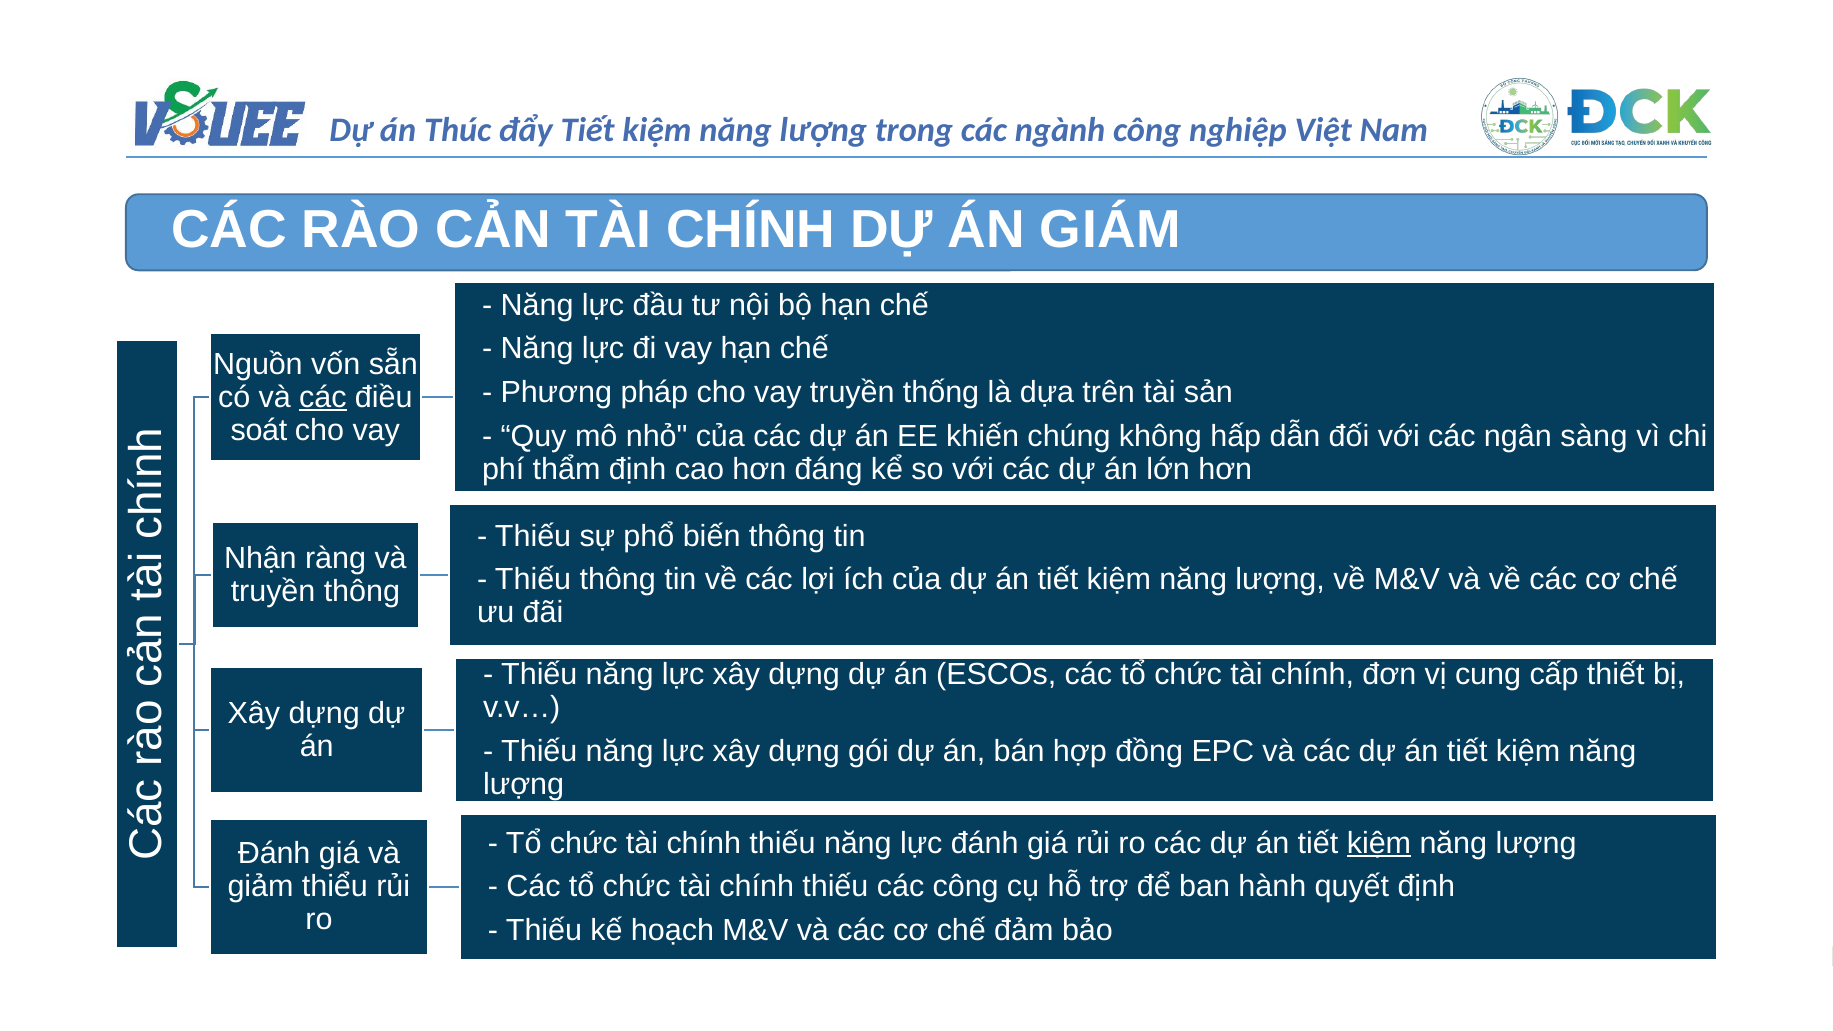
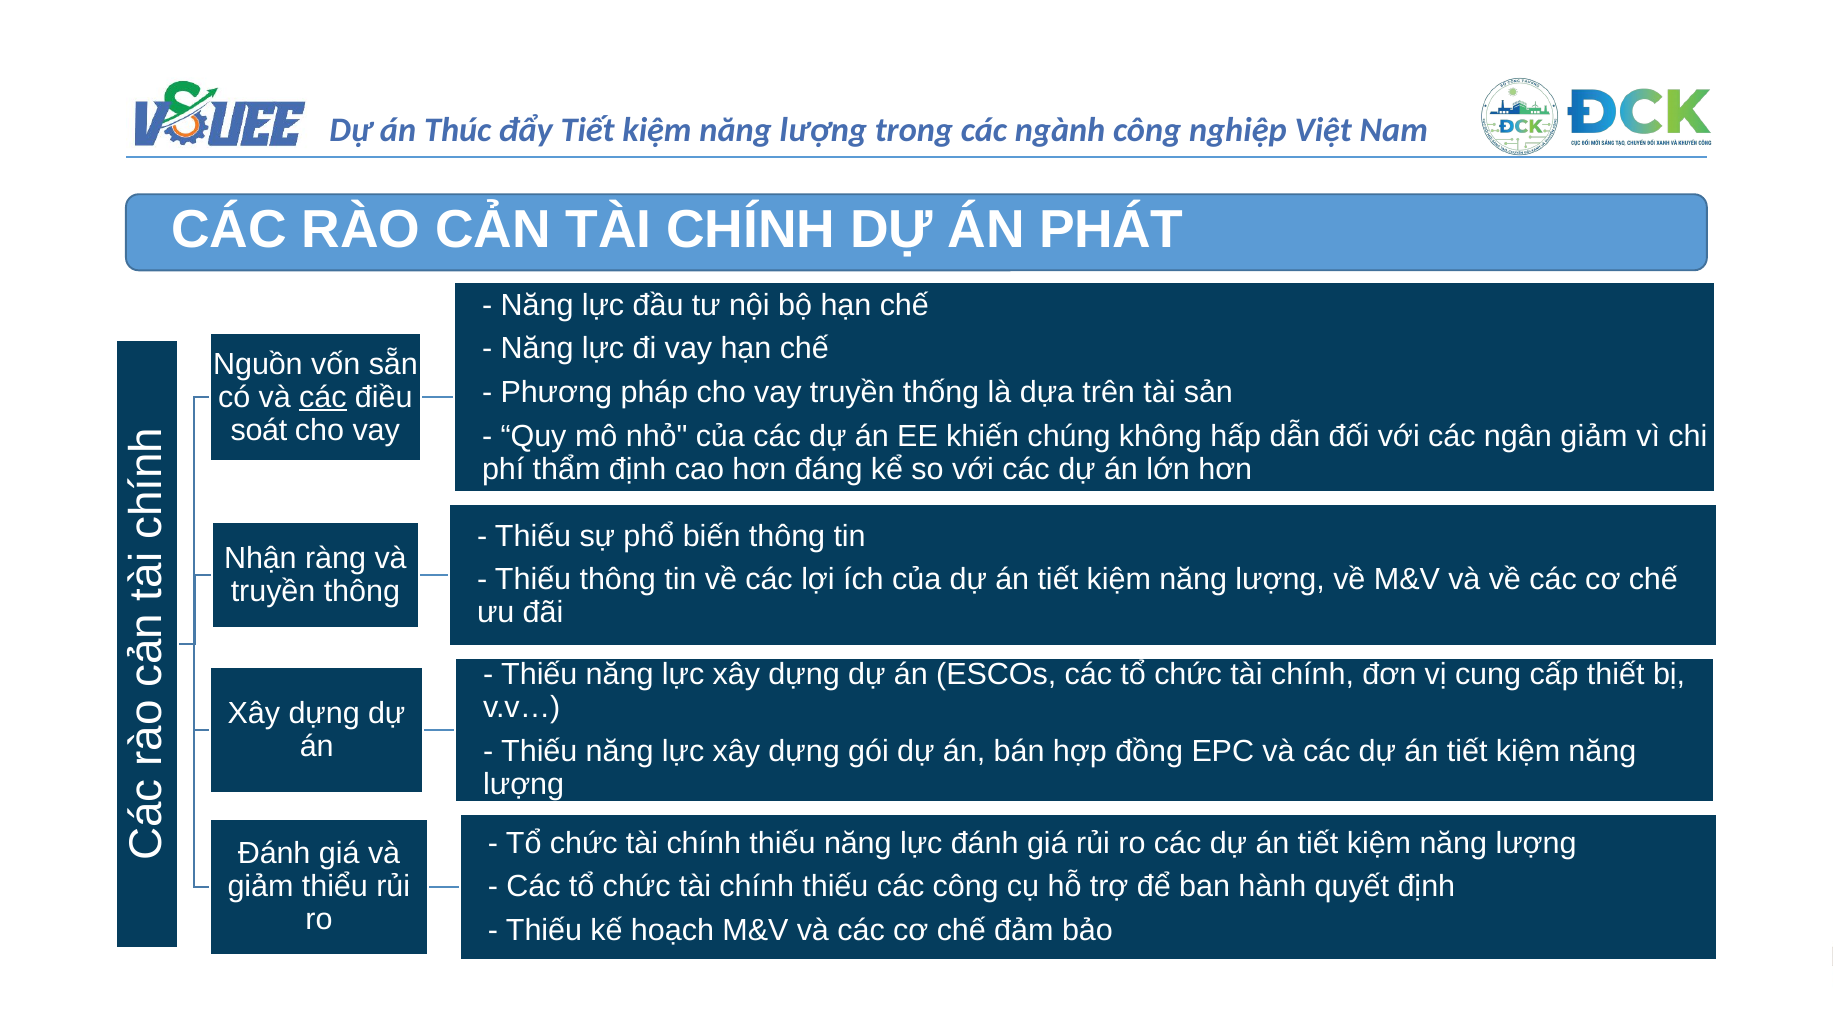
GIÁM: GIÁM -> PHÁT (1111, 230)
ngân sàng: sàng -> giảm (1594, 436)
kiệm underline: present -> none (1379, 843)
